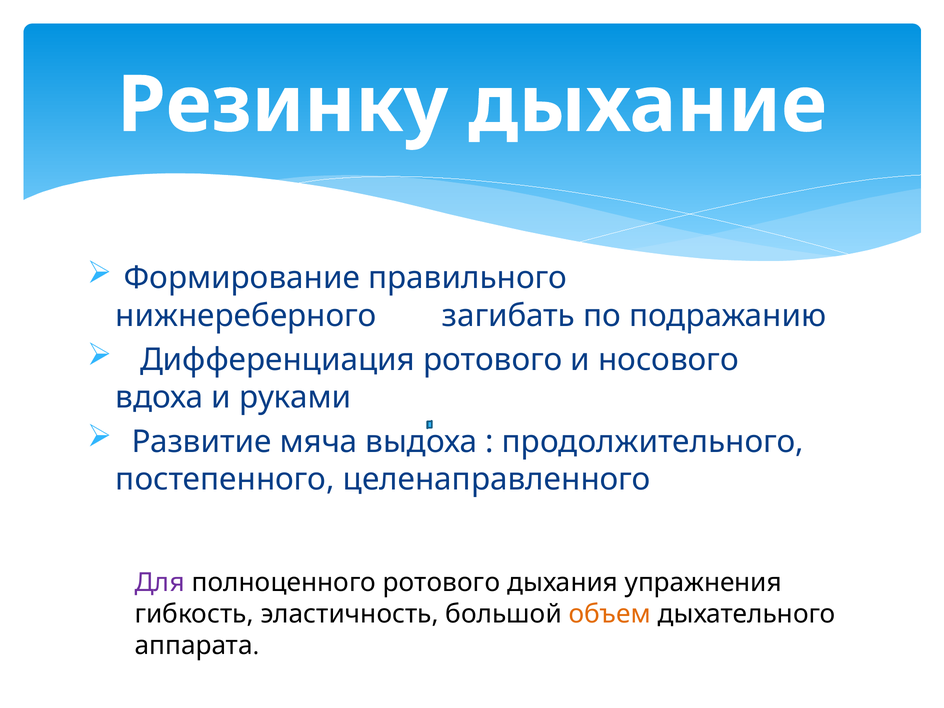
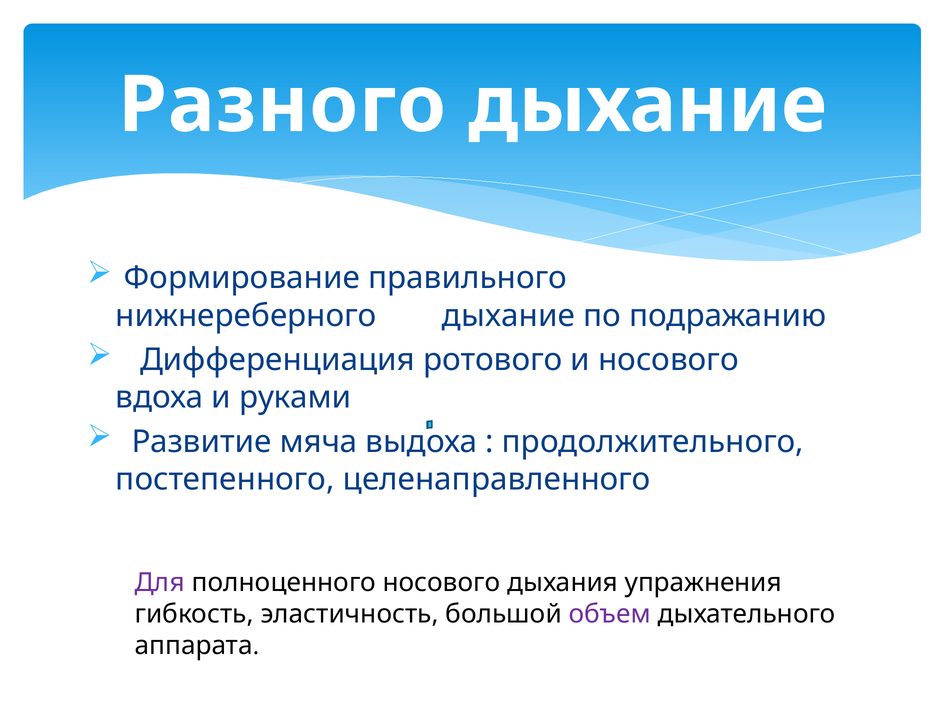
Резинку: Резинку -> Разного (282, 105)
нижнереберного загибать: загибать -> дыхание (508, 316)
полноценного ротового: ротового -> носового (441, 583)
объем colour: orange -> purple (610, 614)
